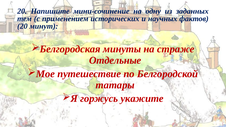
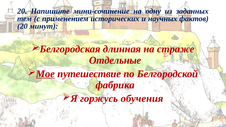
минуты: минуты -> длинная (122, 49)
Мое underline: none -> present (45, 74)
татары: татары -> фабрика (115, 85)
укажите: укажите -> обучения (142, 99)
